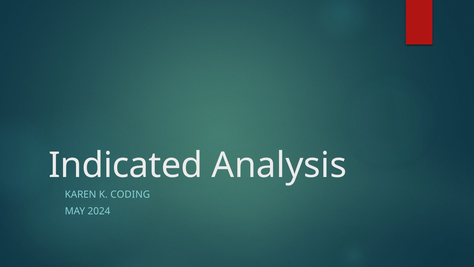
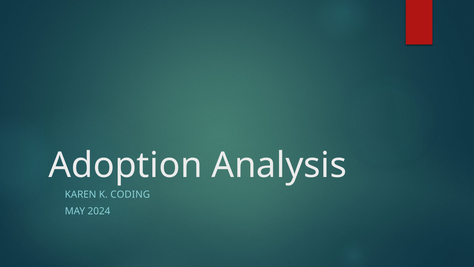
Indicated: Indicated -> Adoption (125, 165)
